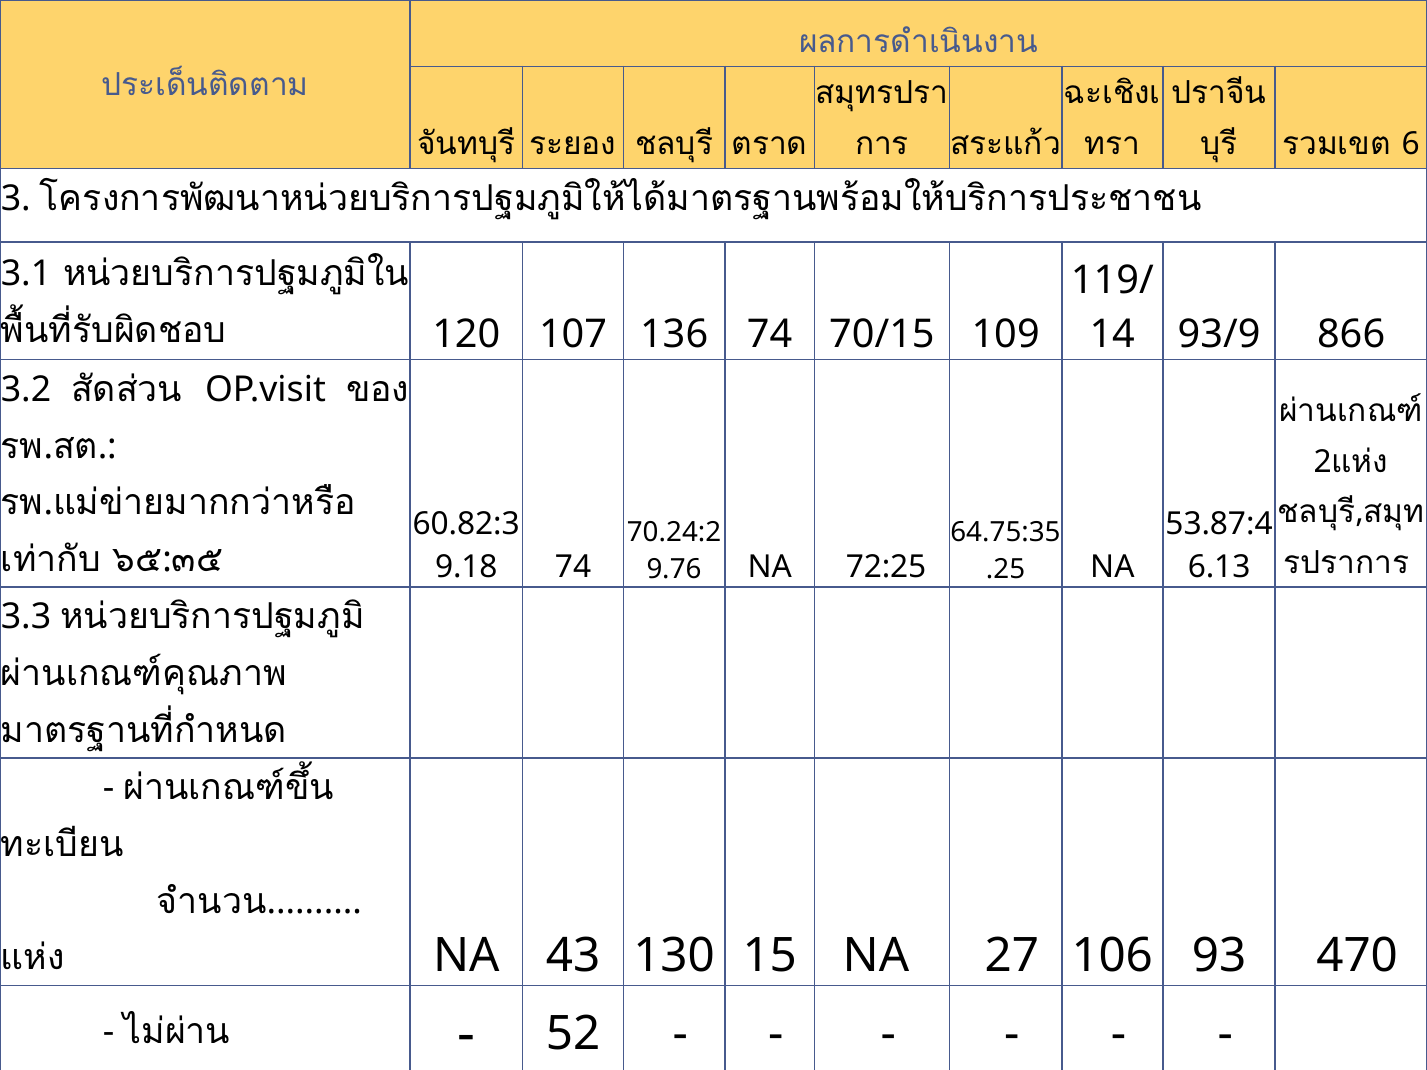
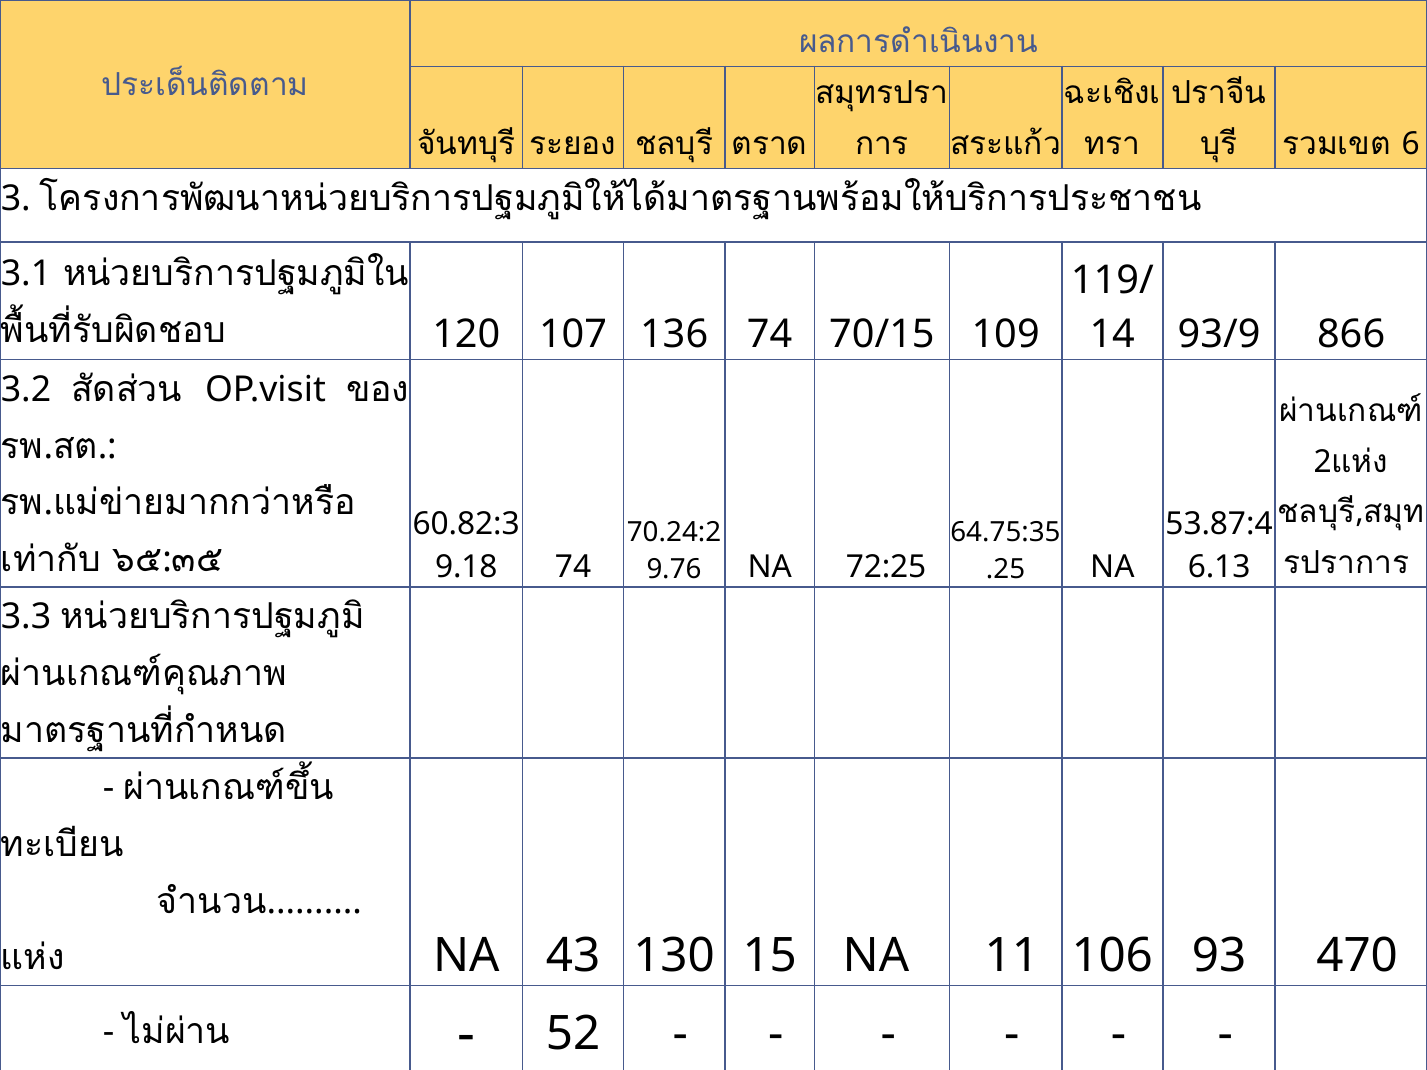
27: 27 -> 11 (1012, 956)
